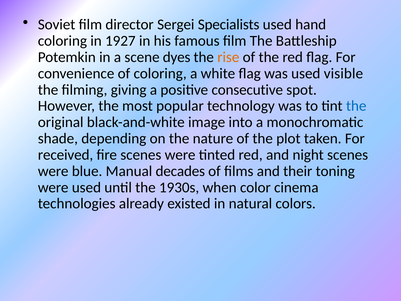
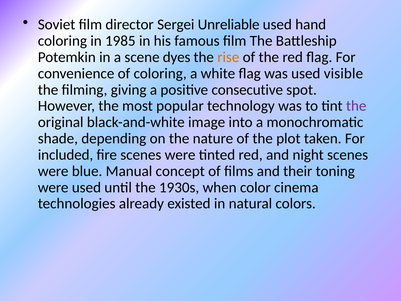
Specialists: Specialists -> Unreliable (229, 25)
1927: 1927 -> 1985 (120, 41)
the colour: blue -> purple (356, 106)
received: received -> included (66, 155)
decades: decades -> concept (180, 171)
